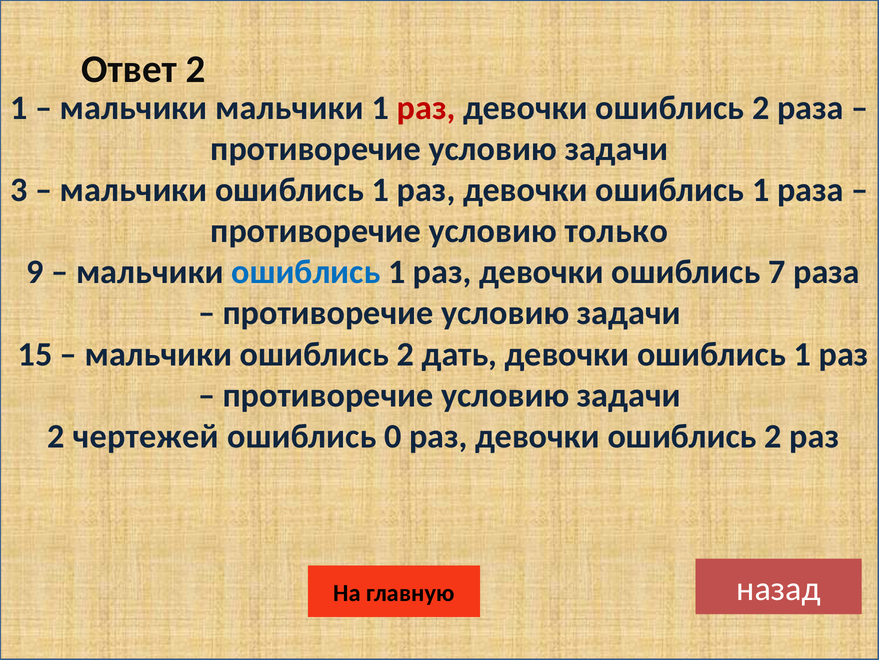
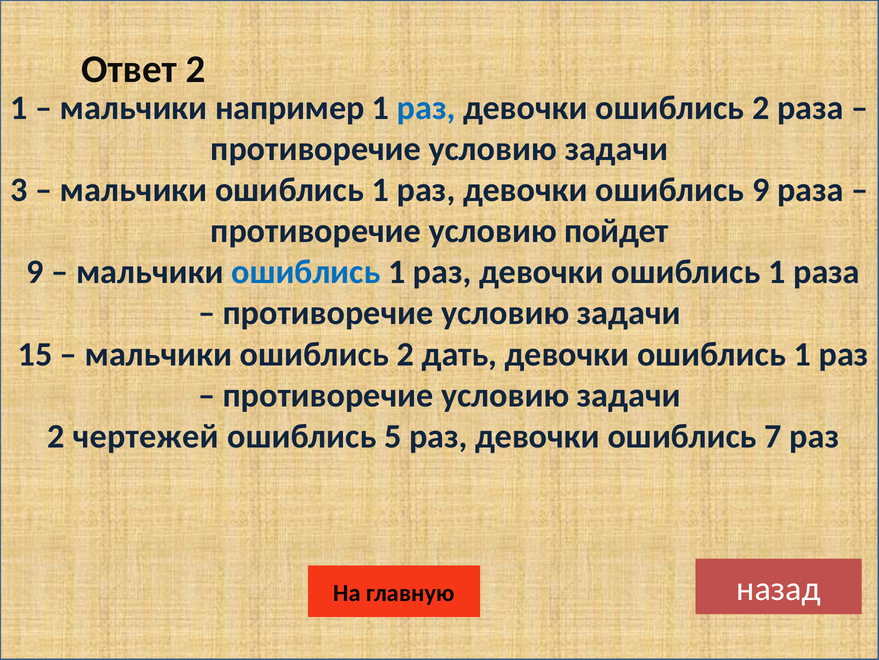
мальчики мальчики: мальчики -> например (290, 108)
раз colour: red -> blue (426, 108)
раз девочки ошиблись 1: 1 -> 9 (761, 190)
только: только -> пойдет (617, 231)
раз девочки ошиблись 7: 7 -> 1 (777, 272)
0: 0 -> 5 (393, 436)
2: 2 -> 7 (773, 436)
